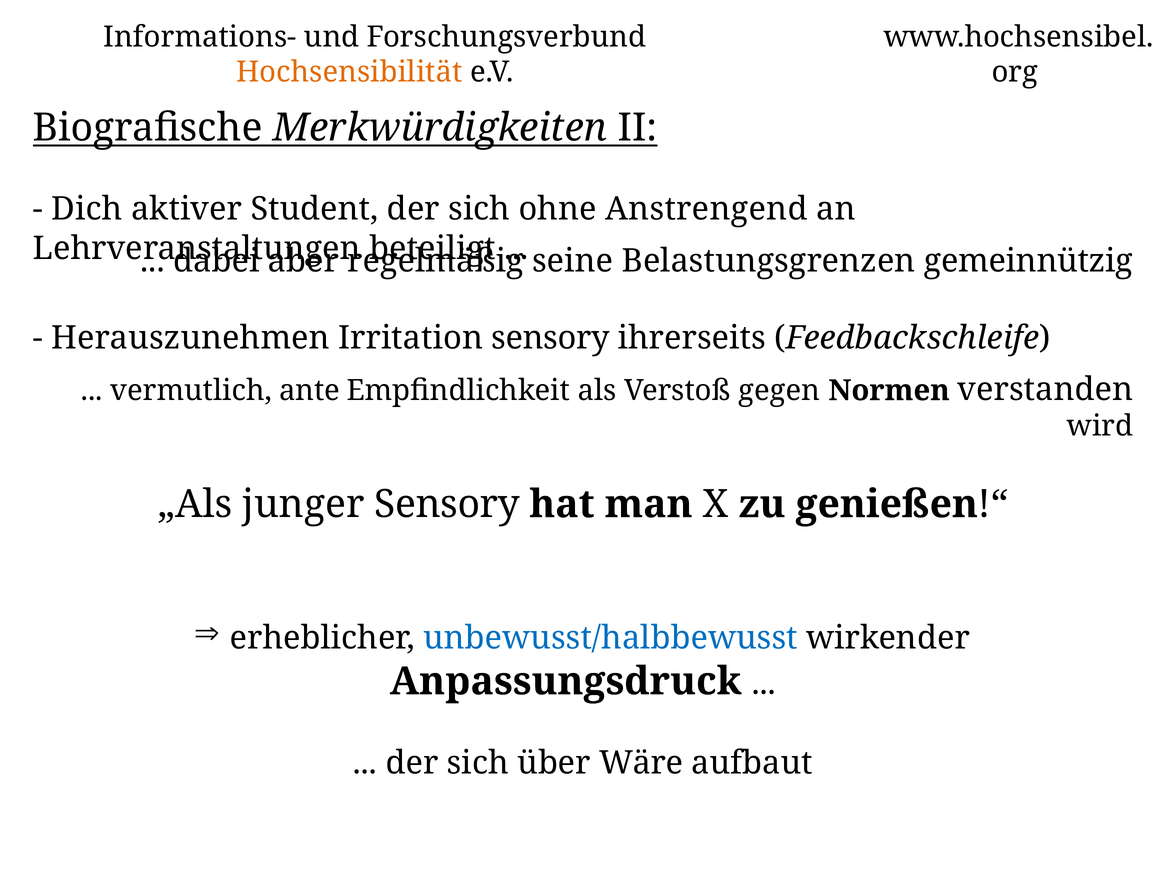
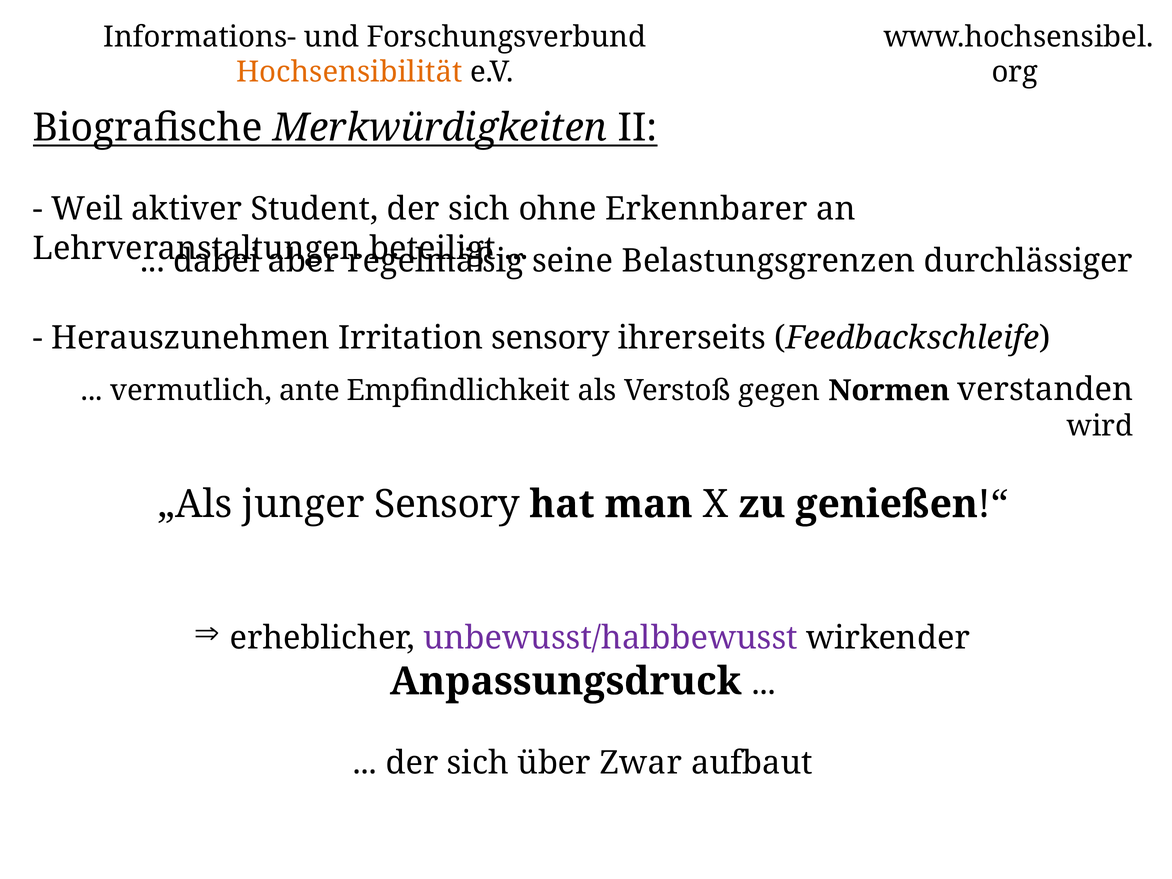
Dich: Dich -> Weil (87, 209)
Anstrengend: Anstrengend -> Erkennbarer (706, 209)
gemeinnützig: gemeinnützig -> durchlässiger (1028, 261)
unbewusst/halbbewusst colour: blue -> purple (610, 638)
Wäre: Wäre -> Zwar (641, 763)
